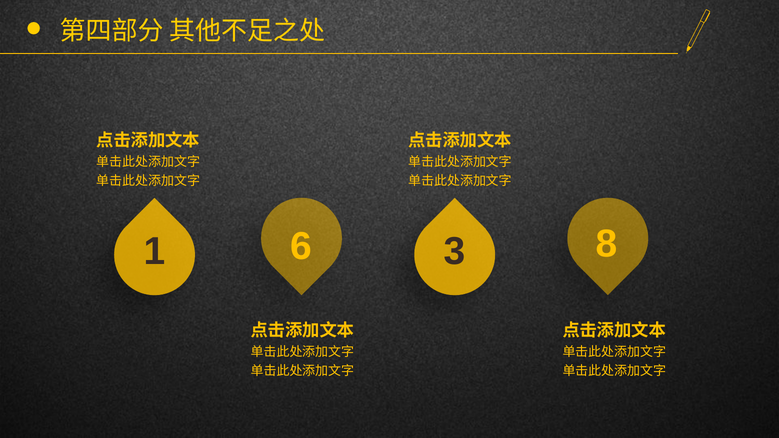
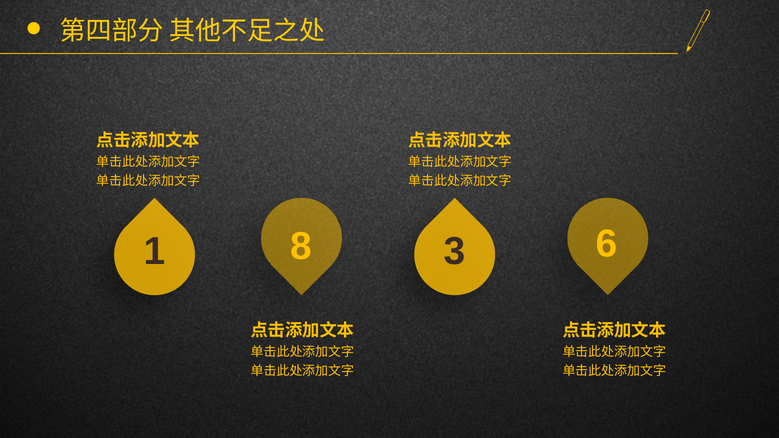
6: 6 -> 8 (301, 247)
8: 8 -> 6 (607, 244)
